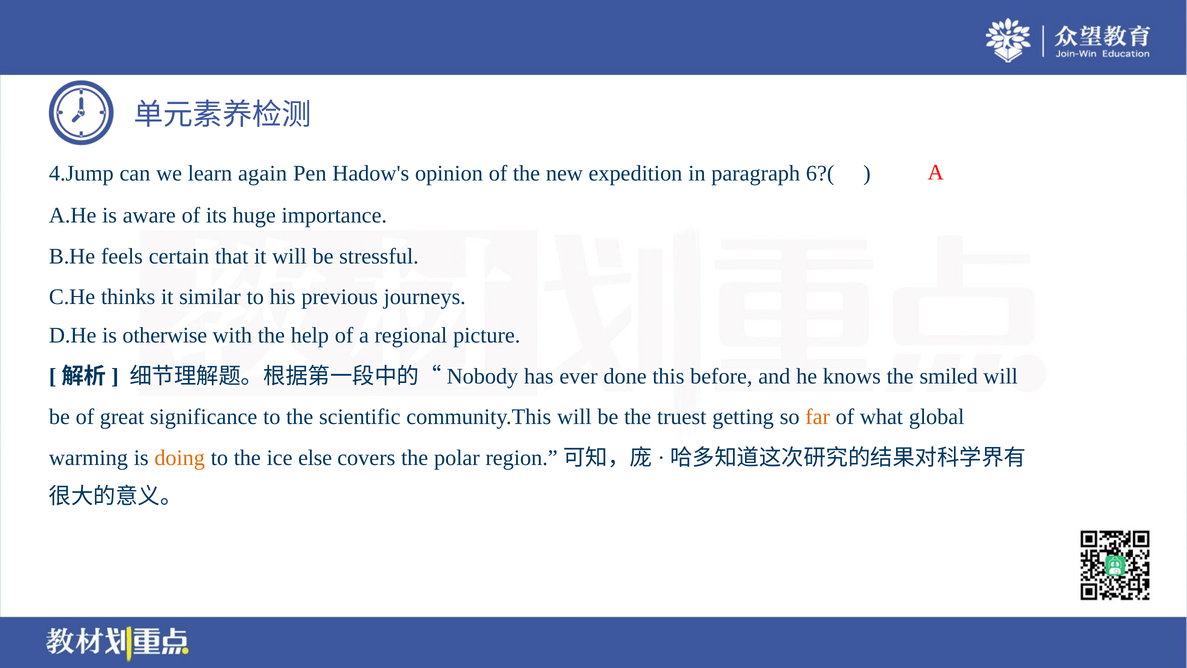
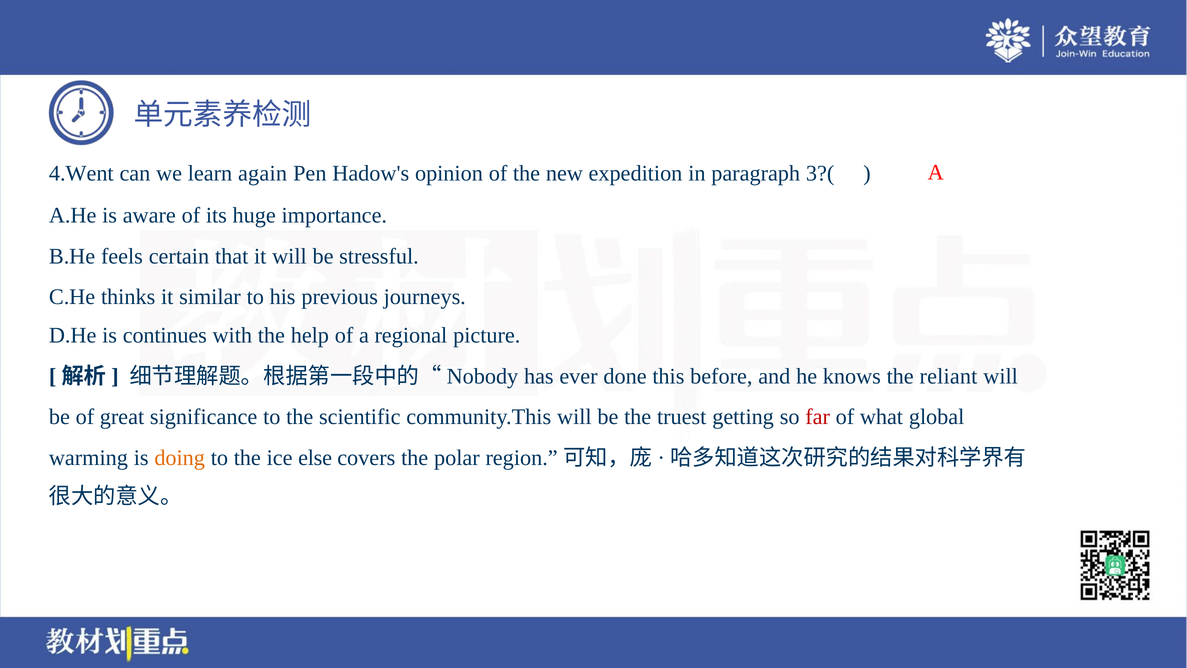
4.Jump: 4.Jump -> 4.Went (81, 173)
6?(: 6?( -> 3?( (820, 173)
otherwise: otherwise -> continues (165, 335)
smiled: smiled -> reliant (948, 376)
far colour: orange -> red (818, 417)
